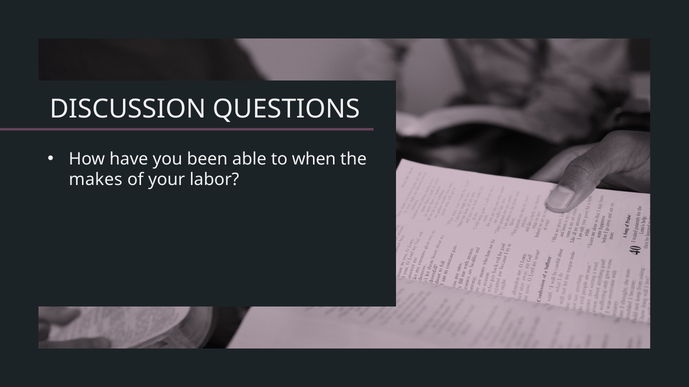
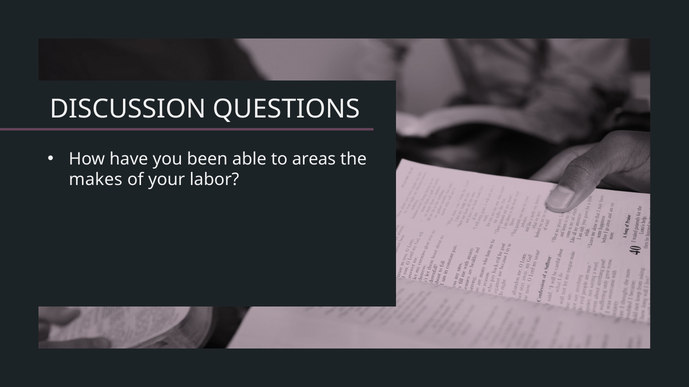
when: when -> areas (314, 159)
